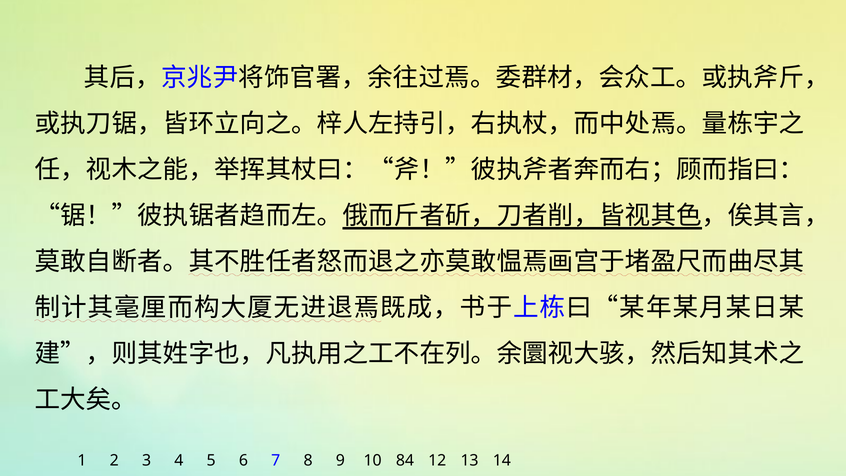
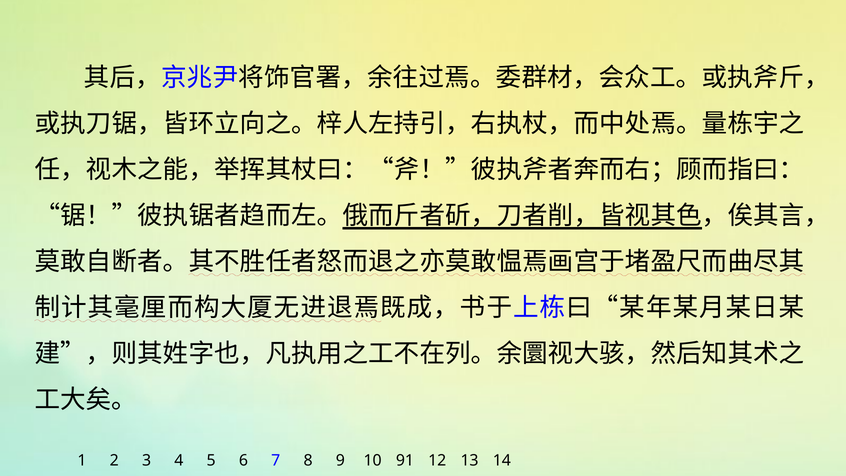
84: 84 -> 91 (405, 460)
